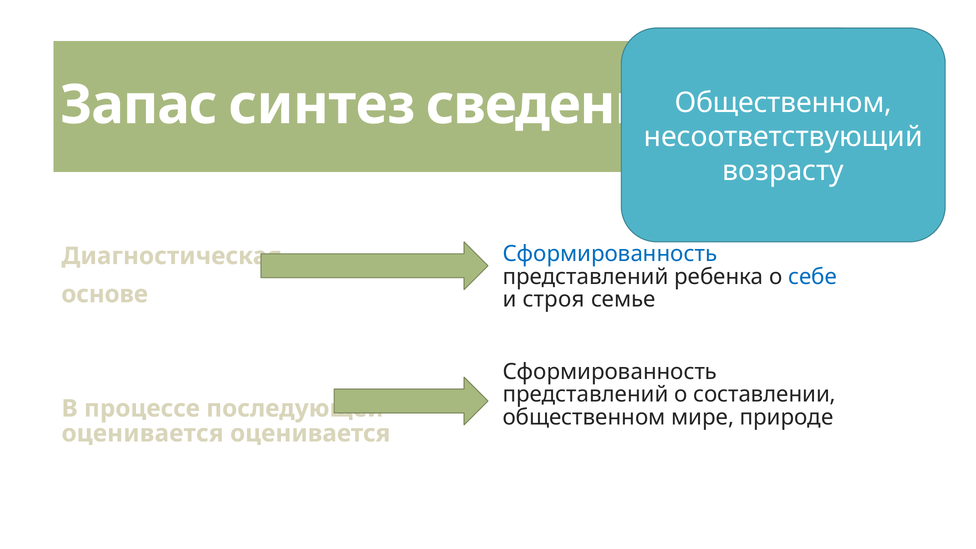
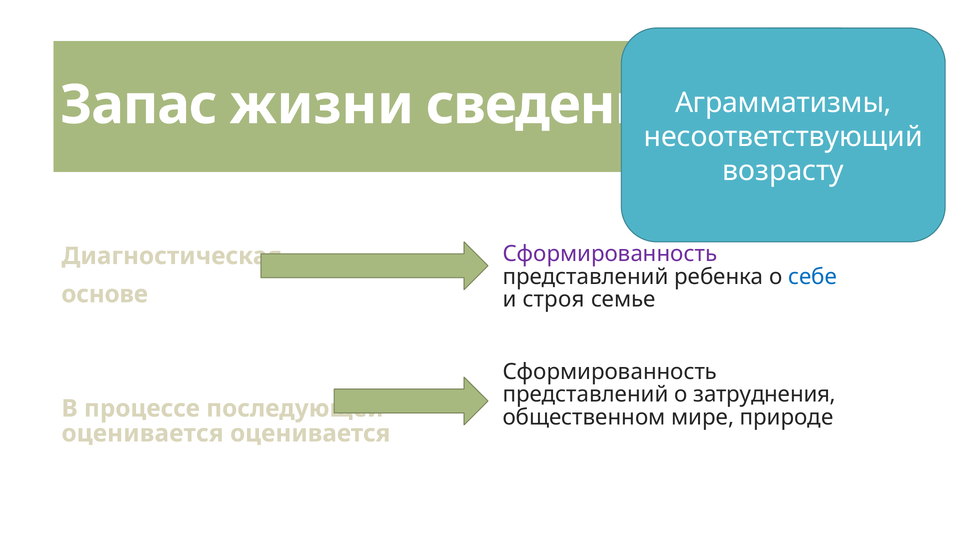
Общественном: Общественном -> Аграмматизмы (783, 103)
синтез: синтез -> жизни (322, 105)
Сформированность colour: blue -> purple (610, 254)
составлении: составлении -> затруднения (765, 394)
